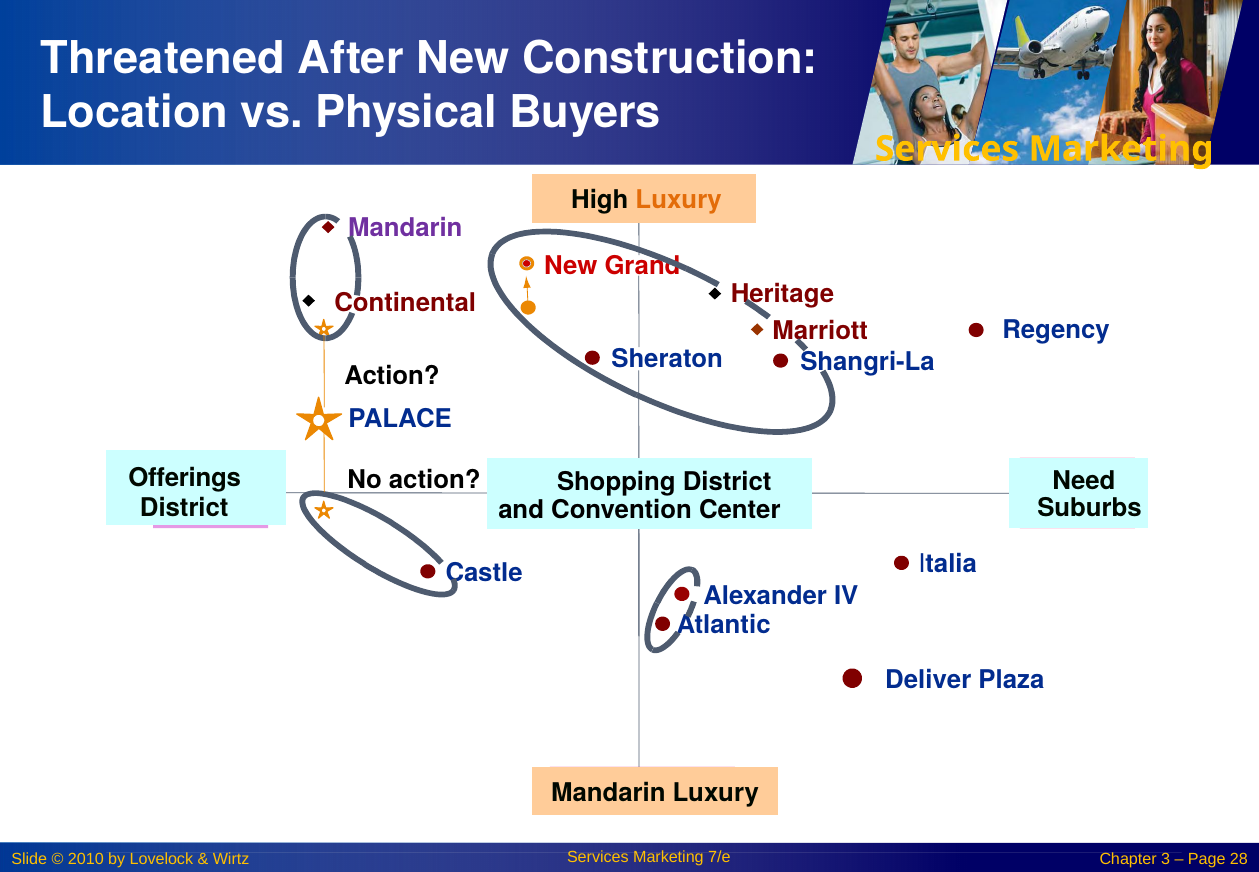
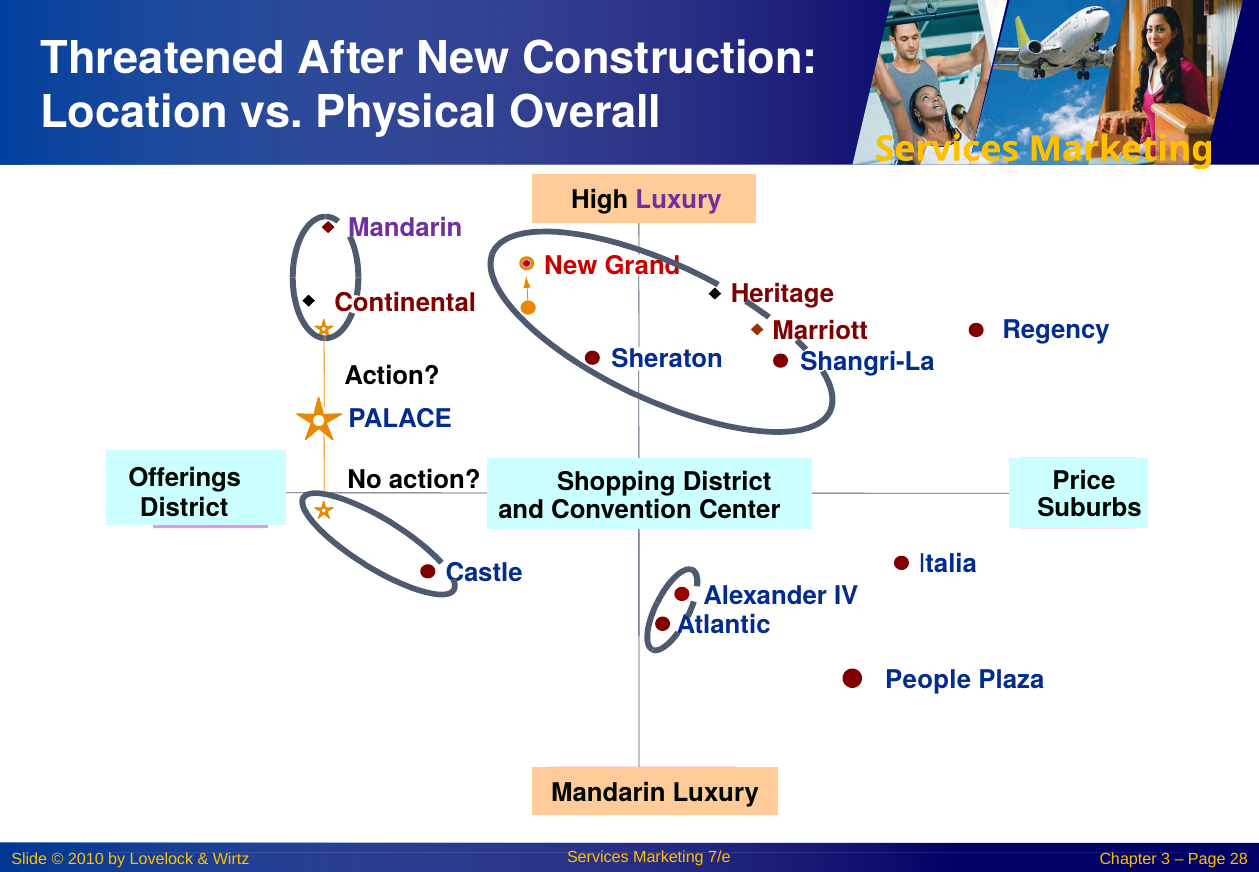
Buyers: Buyers -> Overall (585, 113)
Luxury colour: orange -> purple (679, 200)
Need: Need -> Price (1084, 481)
Deliver: Deliver -> People (928, 680)
